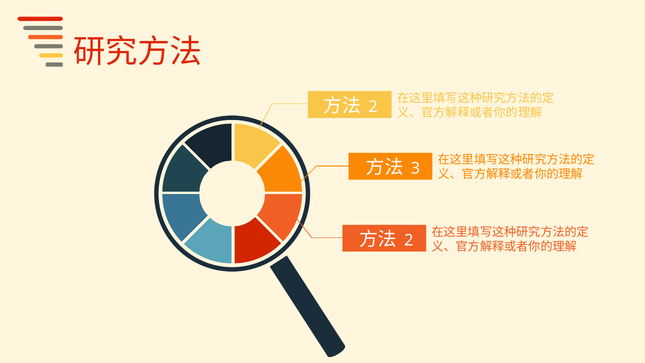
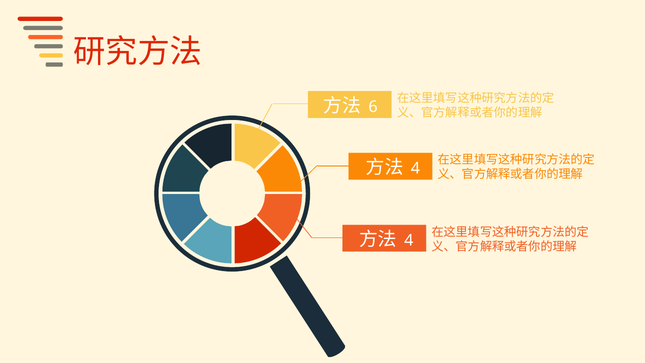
2: 2 -> 6 (373, 107)
3: 3 -> 4 (415, 168)
2: 2 -> 4 (409, 240)
